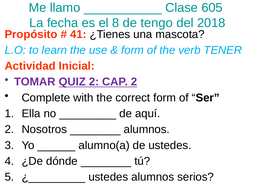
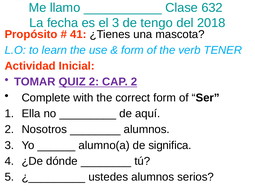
605: 605 -> 632 (212, 8)
el 8: 8 -> 3 (116, 23)
de ustedes: ustedes -> significa (170, 145)
